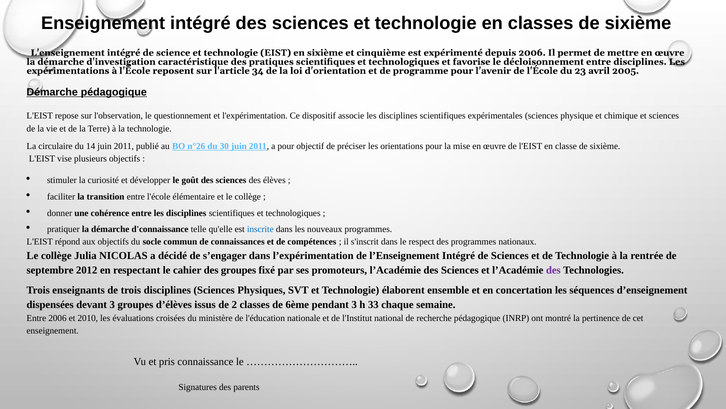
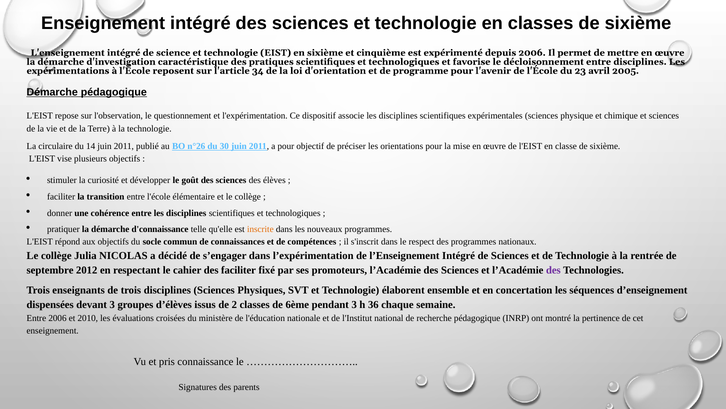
inscrite colour: blue -> orange (260, 229)
des groupes: groupes -> faciliter (239, 270)
33: 33 -> 36 (373, 304)
